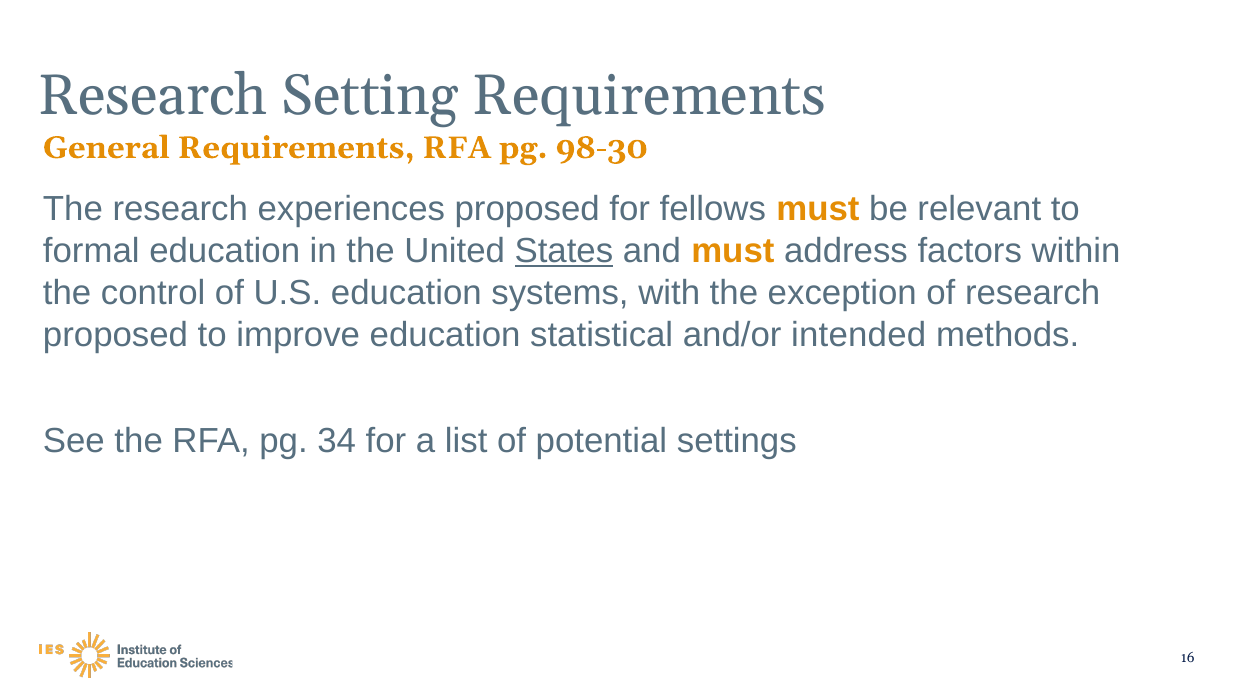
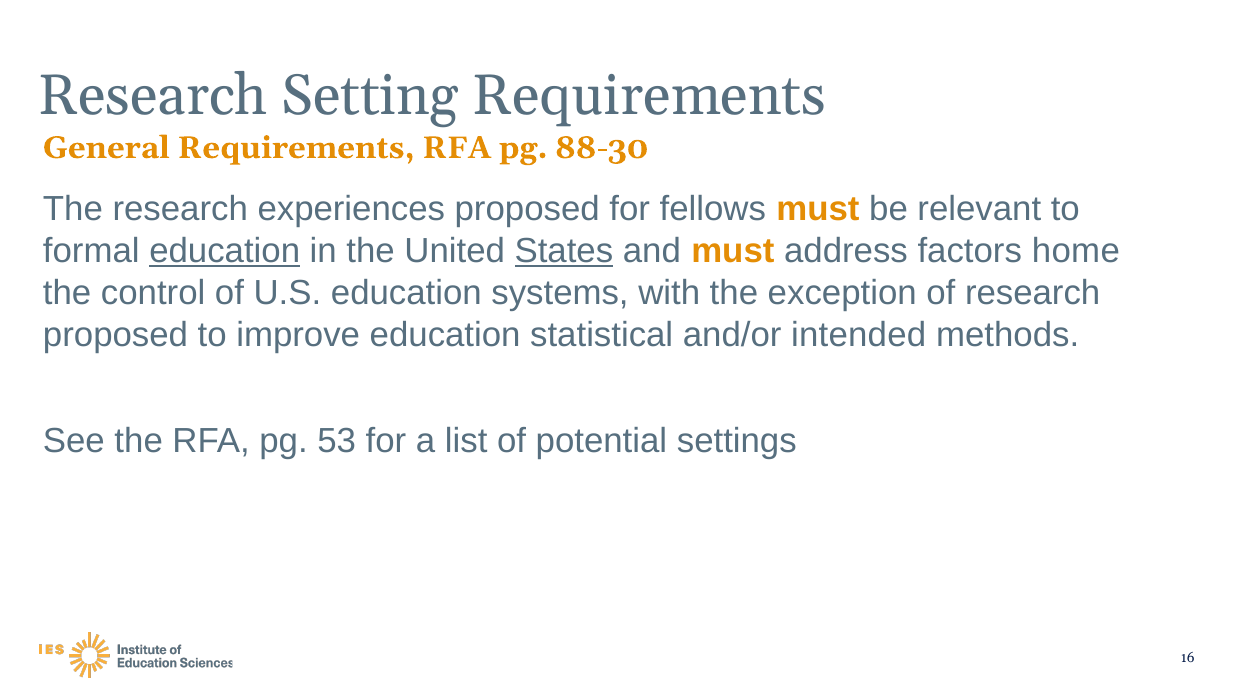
98-30: 98-30 -> 88-30 (602, 148)
education underline: none -> present (225, 251)
within: within -> home (1076, 251)
34: 34 -> 53 (337, 441)
